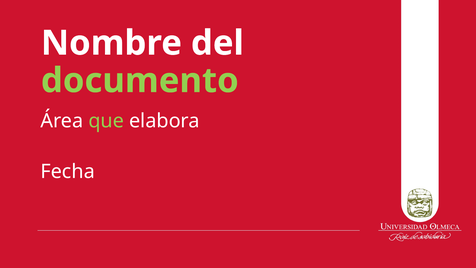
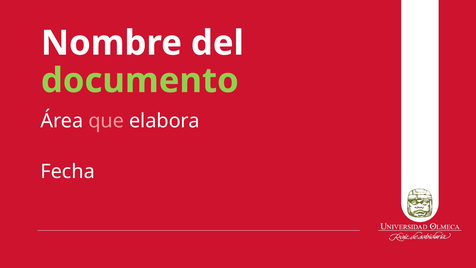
que colour: light green -> pink (106, 121)
